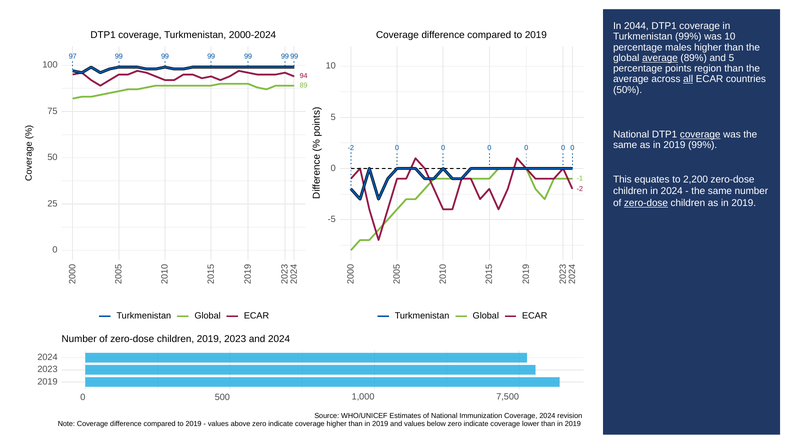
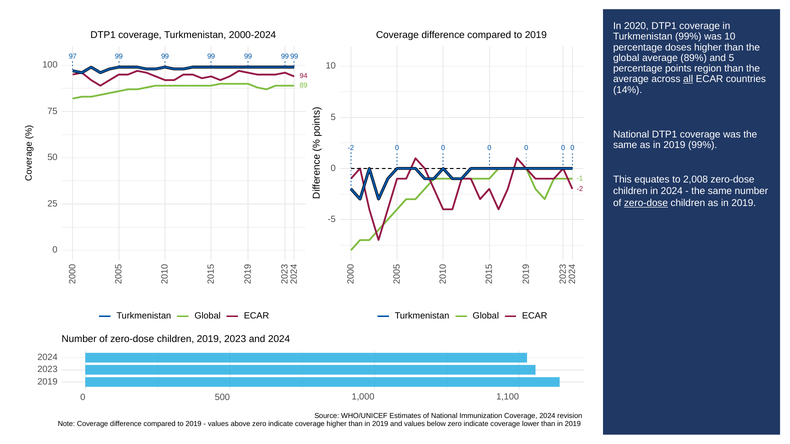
2044: 2044 -> 2020 (636, 26)
males: males -> doses (678, 47)
average underline: present -> none (660, 58)
50%: 50% -> 14% (628, 90)
coverage underline: present -> none (700, 135)
2,200: 2,200 -> 2,008 (696, 180)
7,500: 7,500 -> 1,100 (508, 397)
